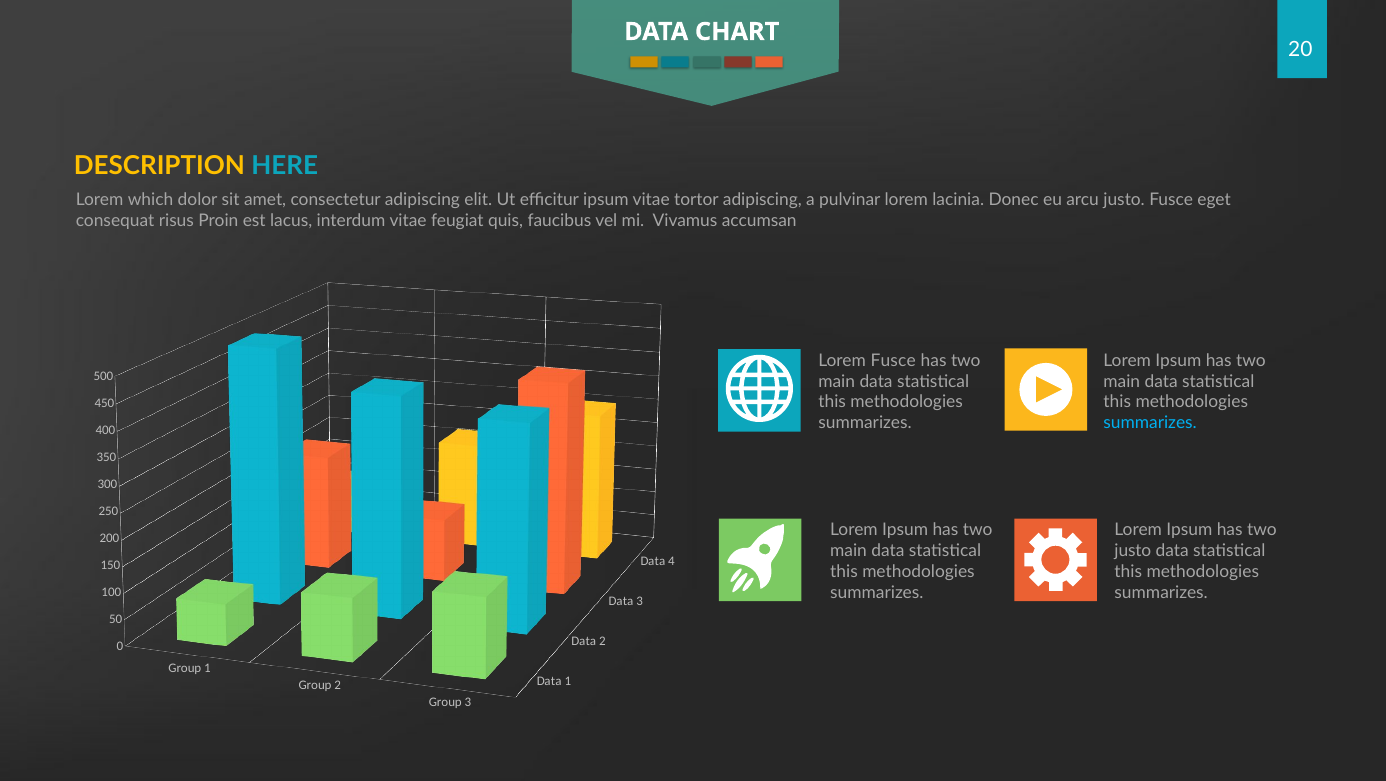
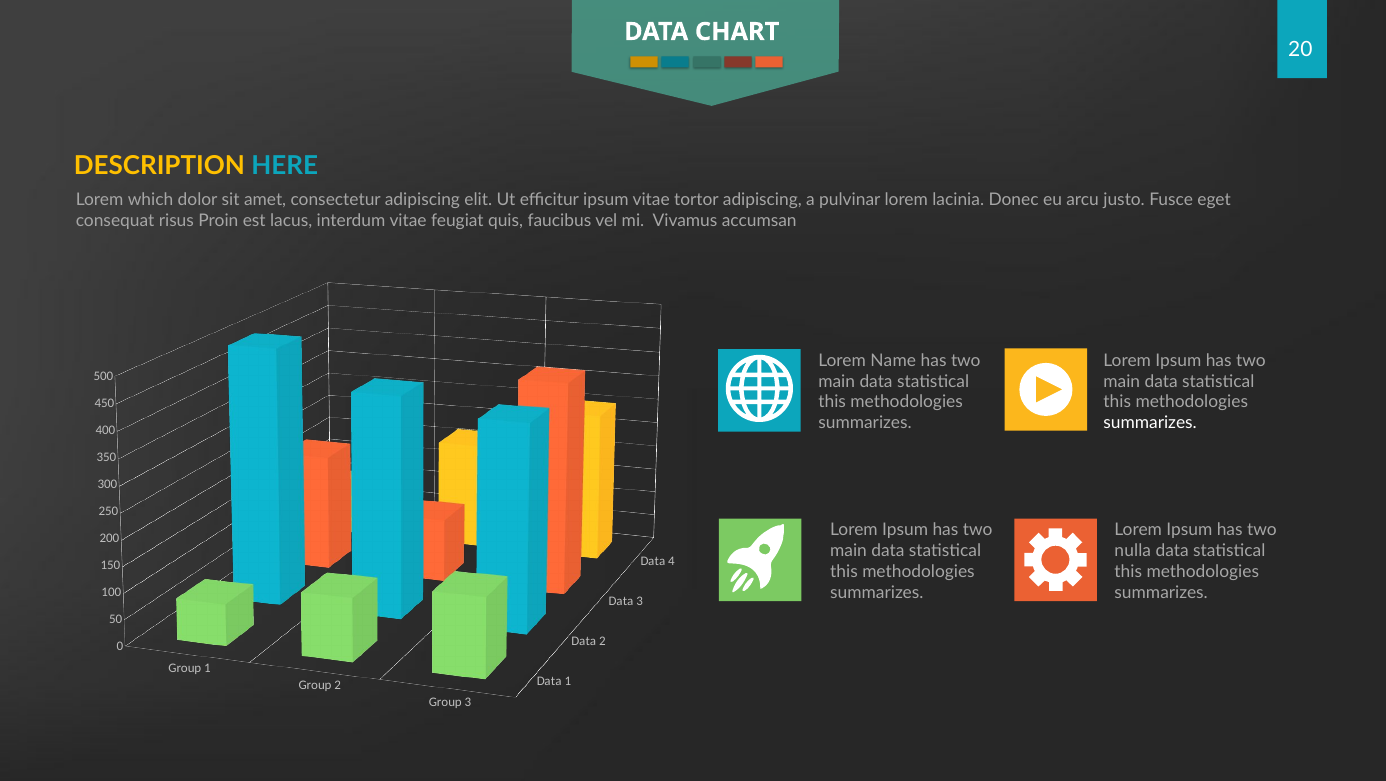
Lorem Fusce: Fusce -> Name (893, 361)
summarizes colour: light blue -> white (1150, 423)
justo: justo -> nulla (1133, 551)
